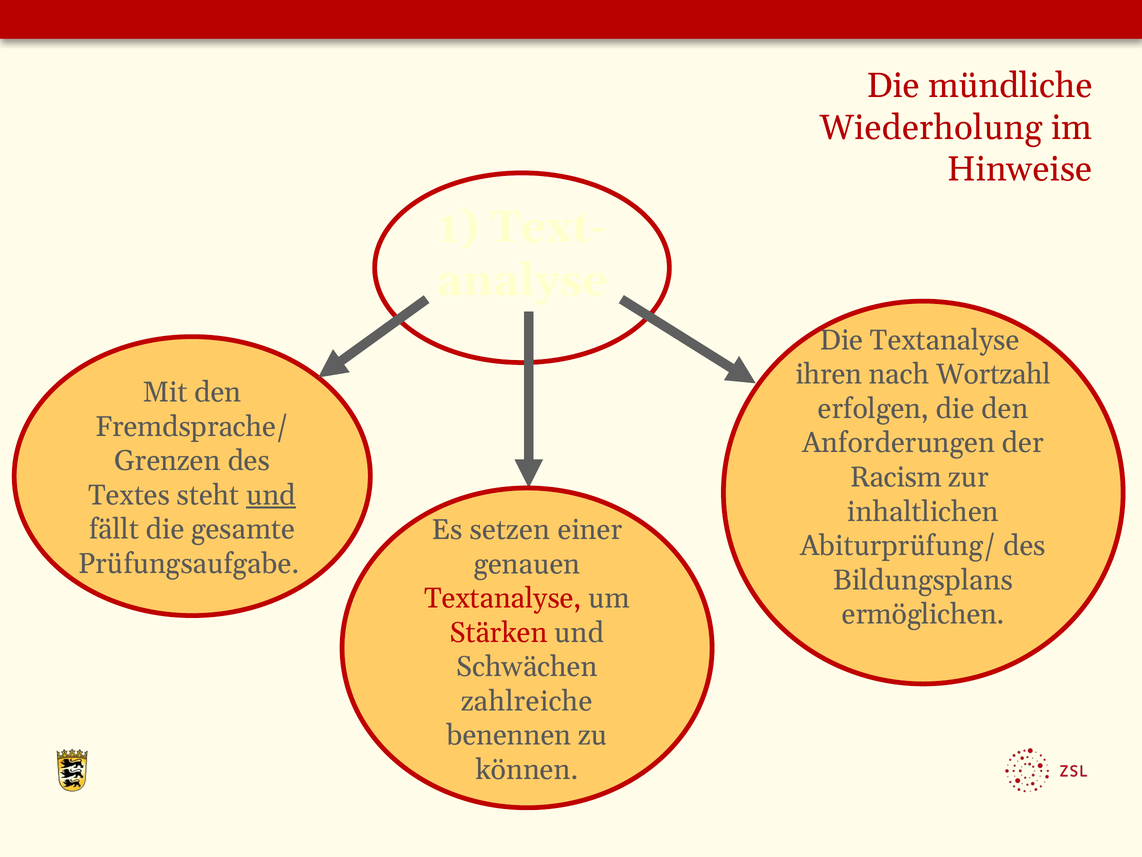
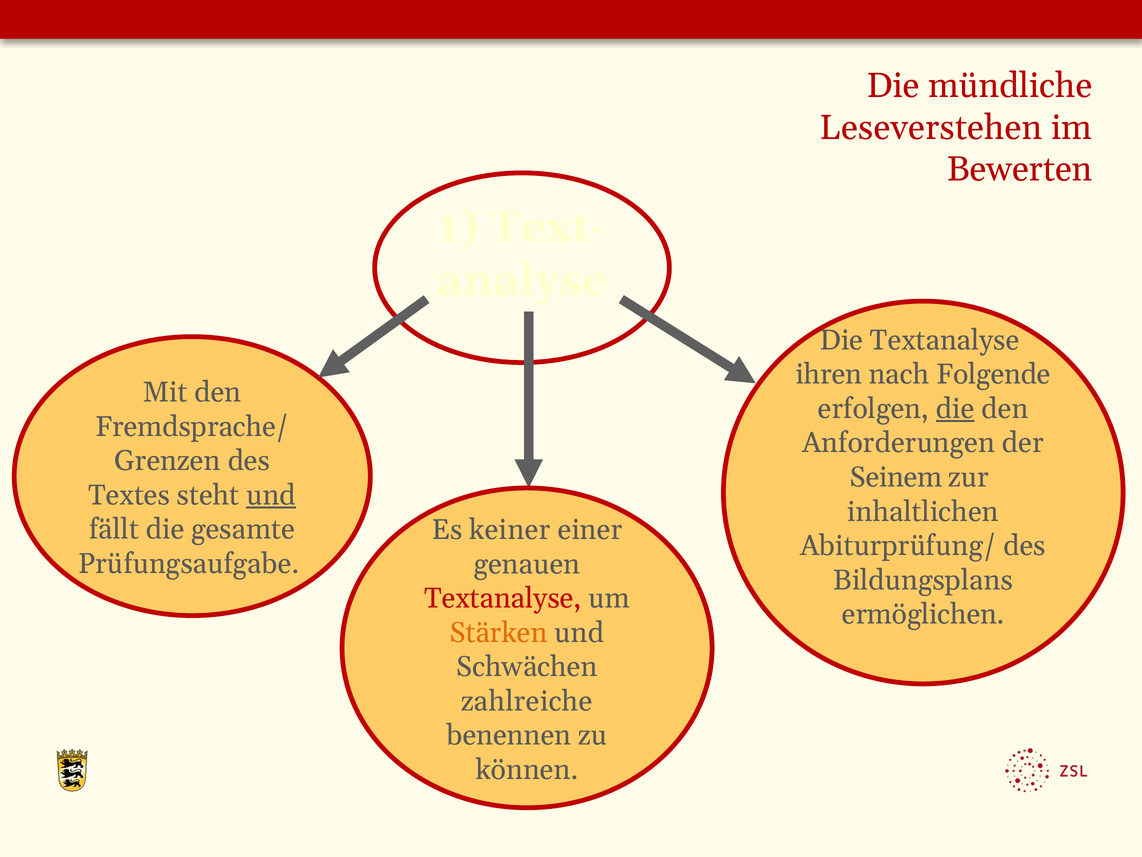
Wiederholung: Wiederholung -> Leseverstehen (931, 127)
Hinweise: Hinweise -> Bewerten (1020, 169)
Wortzahl: Wortzahl -> Folgende (994, 374)
die underline: none -> present (955, 409)
Racism: Racism -> Seinem (896, 477)
setzen: setzen -> keiner (510, 530)
Stärken colour: red -> orange (499, 632)
